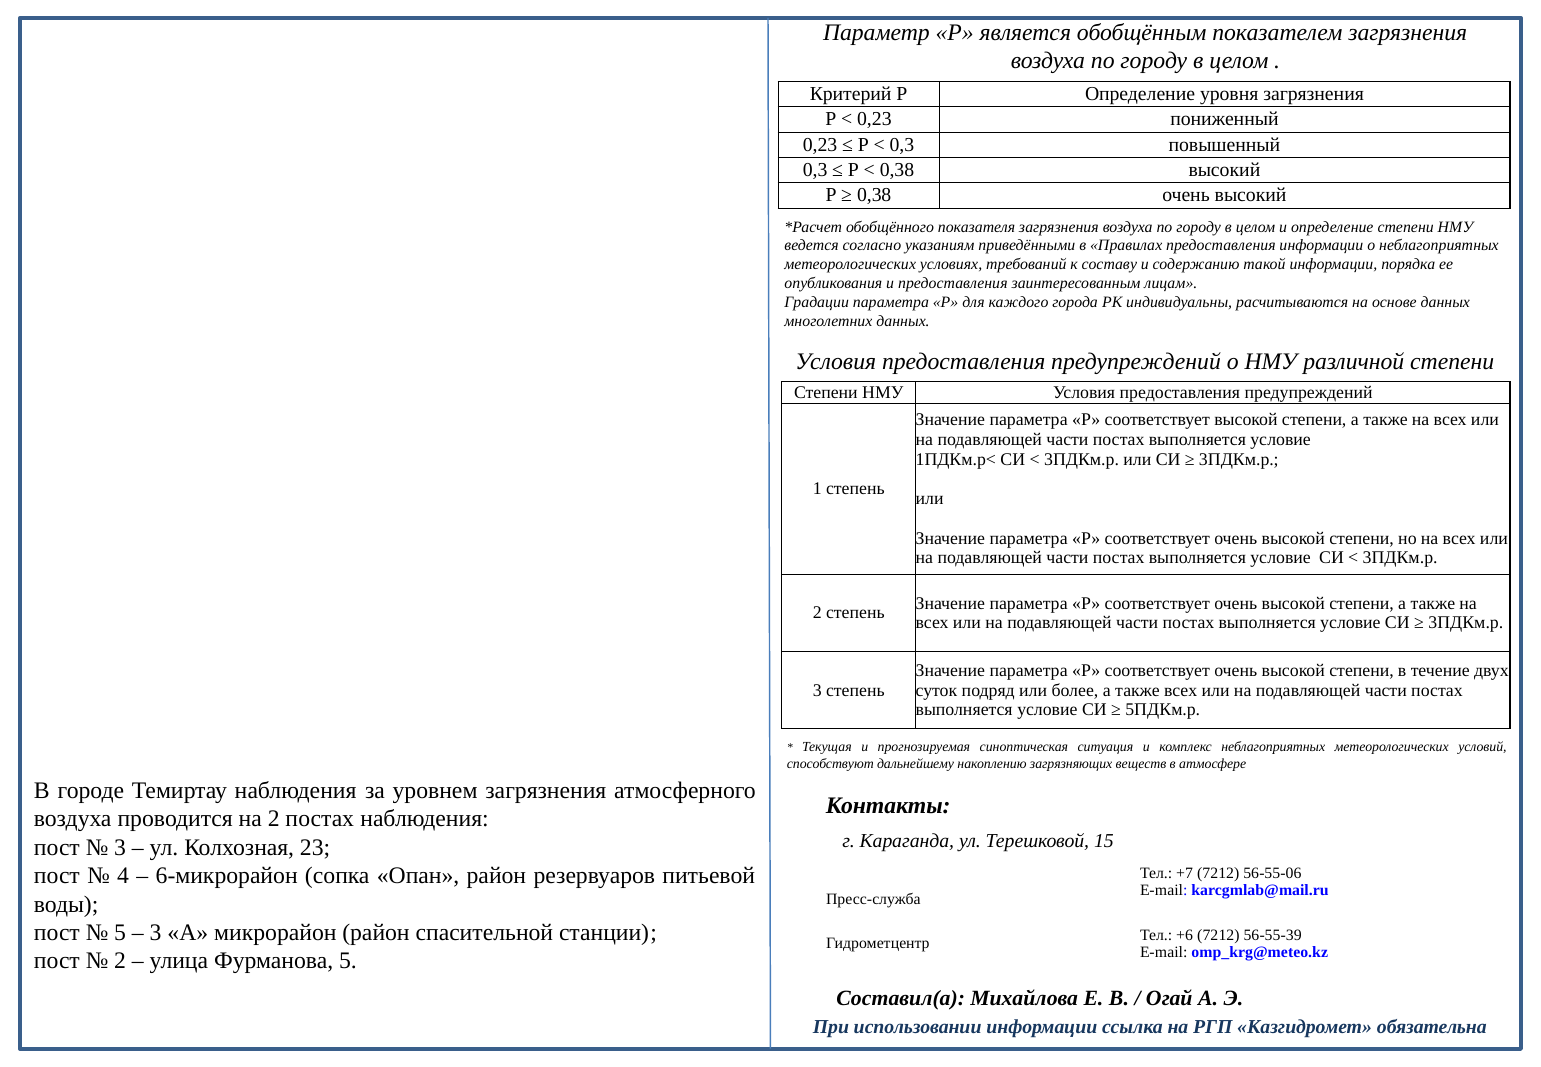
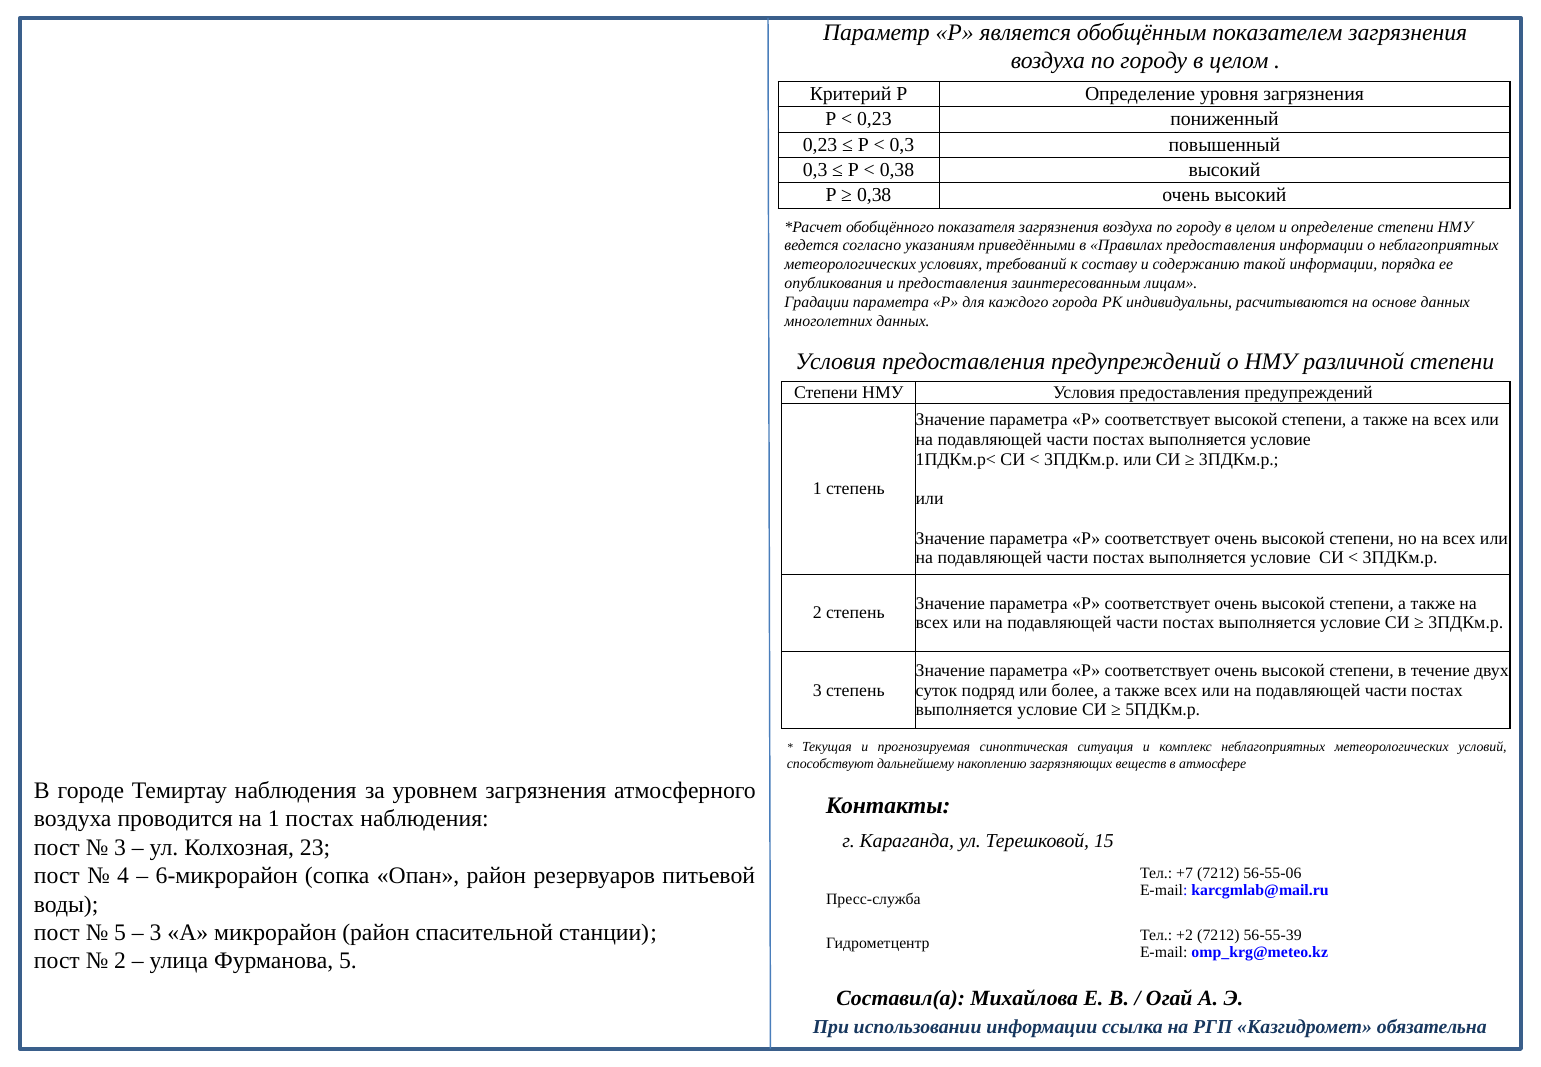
на 2: 2 -> 1 (274, 819)
+6: +6 -> +2 (1185, 935)
